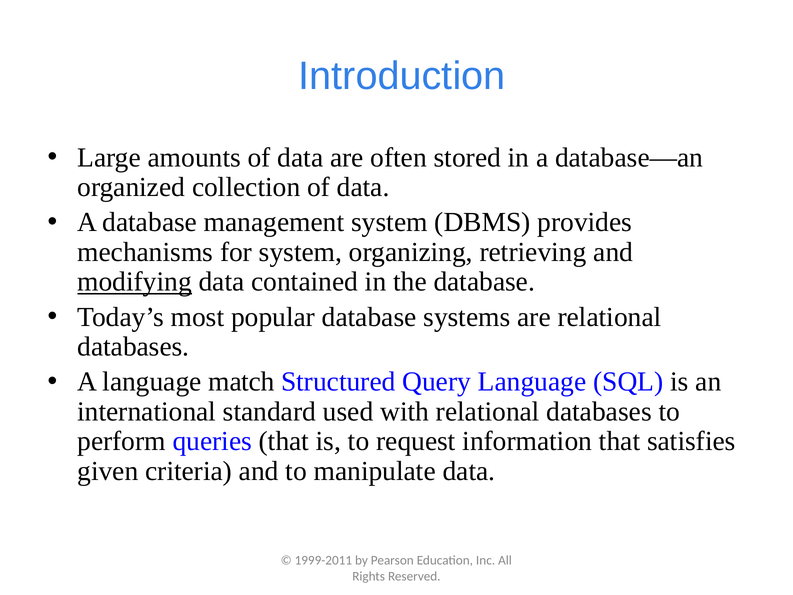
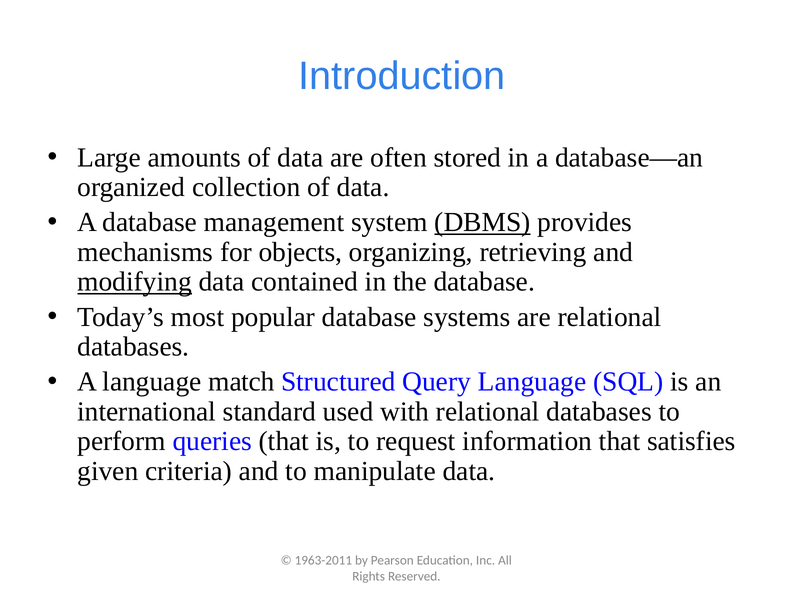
DBMS underline: none -> present (483, 222)
for system: system -> objects (301, 252)
1999-2011: 1999-2011 -> 1963-2011 (323, 560)
